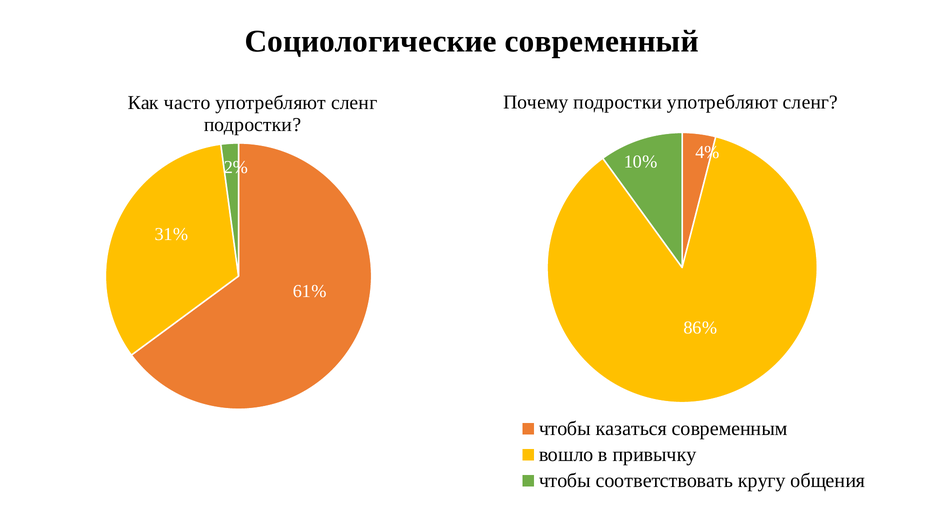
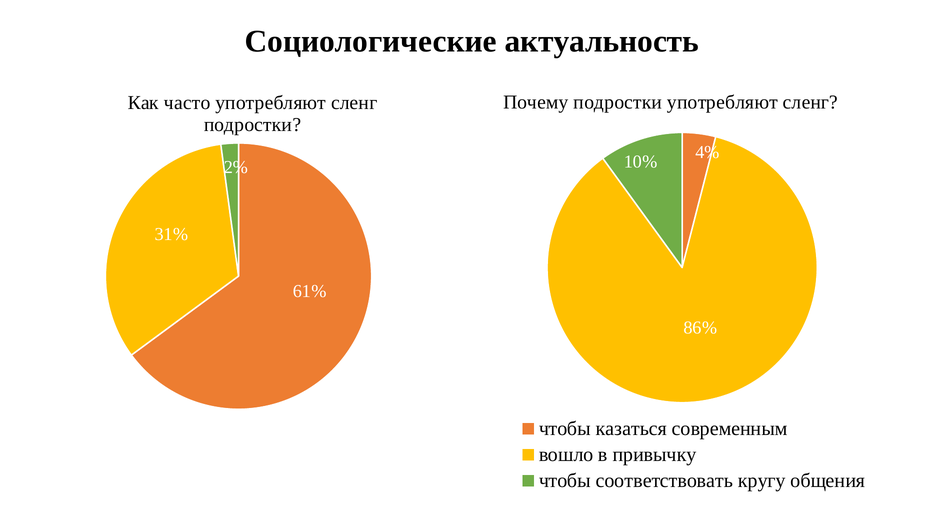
современный: современный -> актуальность (602, 41)
